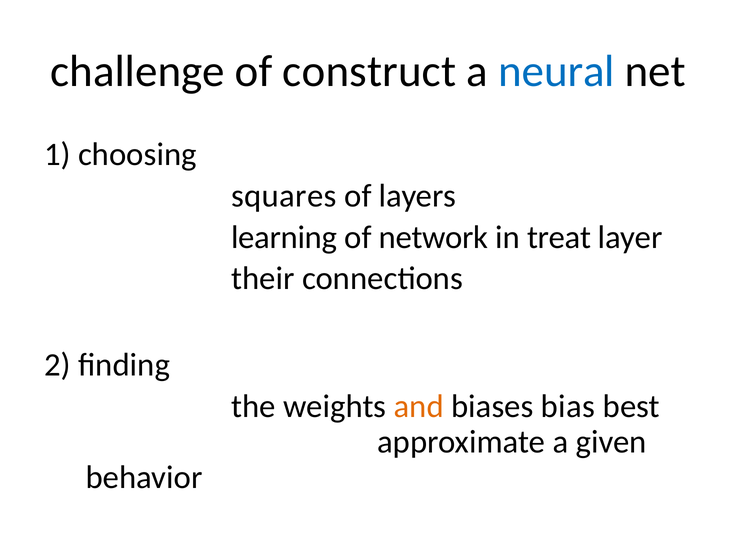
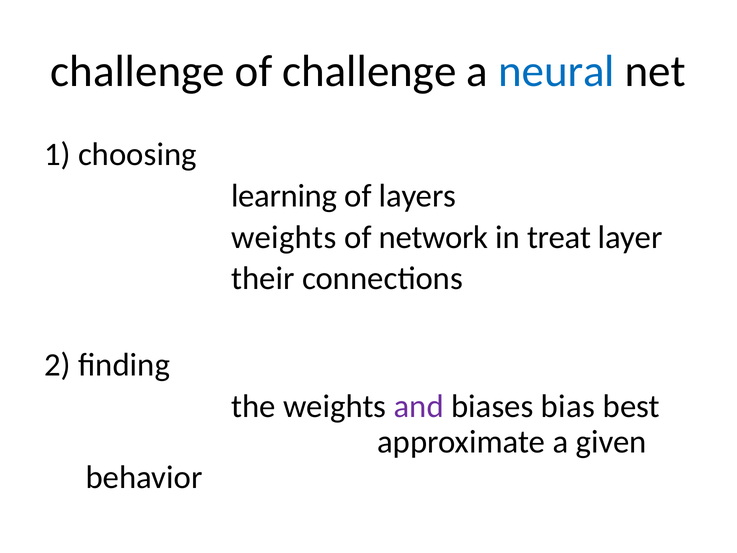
of construct: construct -> challenge (369, 71)
squares: squares -> learning (284, 196)
learning: learning -> weights (284, 237)
and colour: orange -> purple (419, 406)
